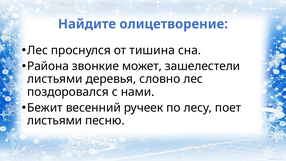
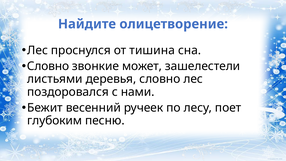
Района: Района -> Словно (48, 66)
листьями: листьями -> глубоким (55, 121)
